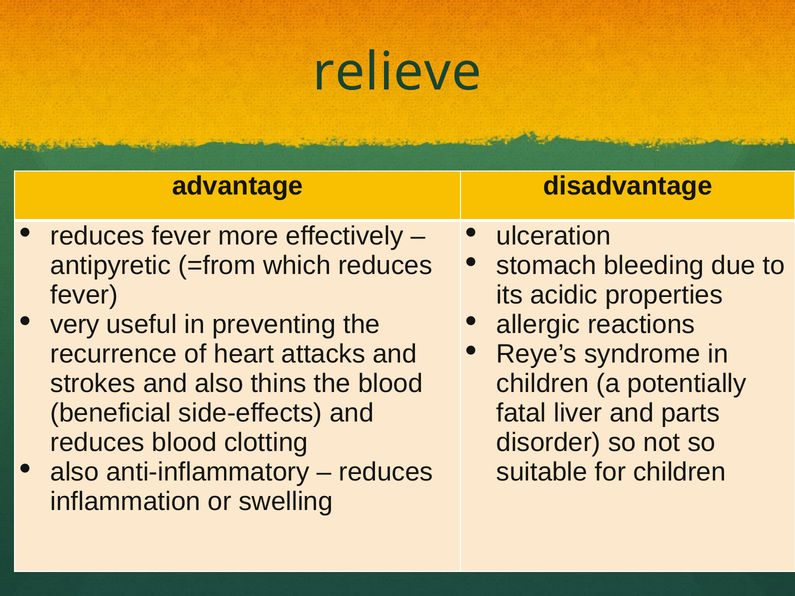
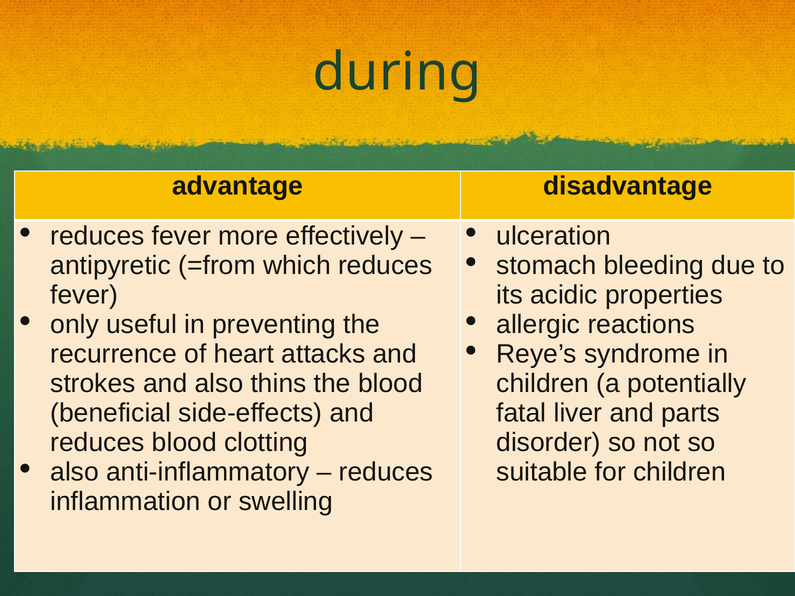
relieve: relieve -> during (397, 72)
very: very -> only (75, 325)
